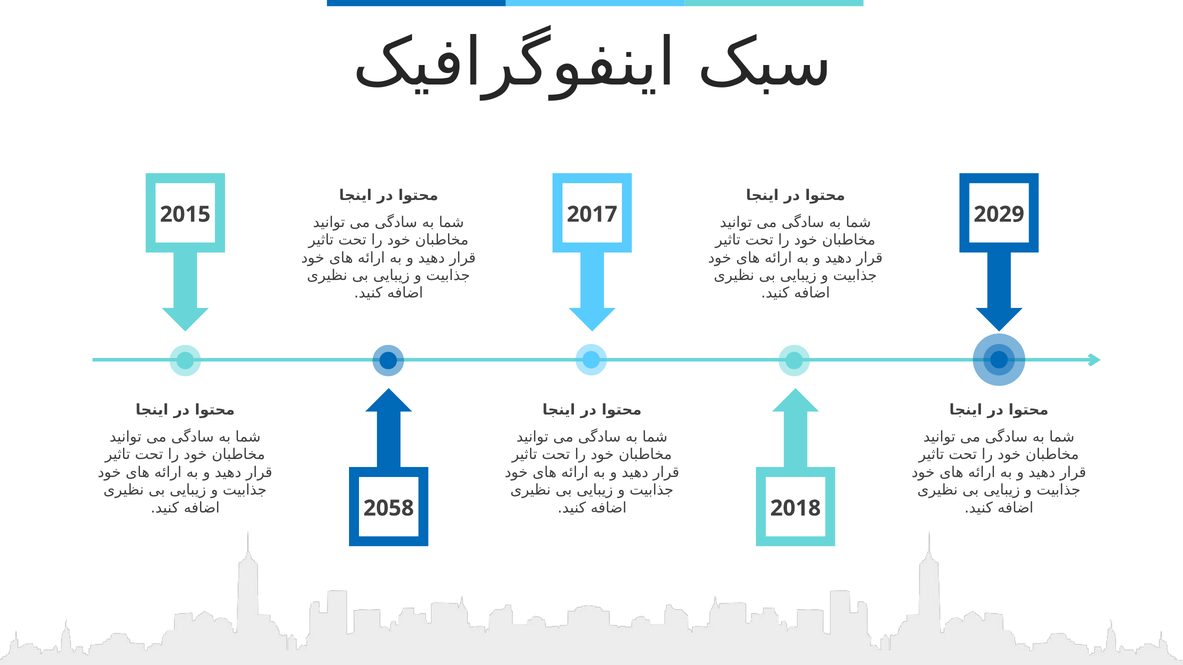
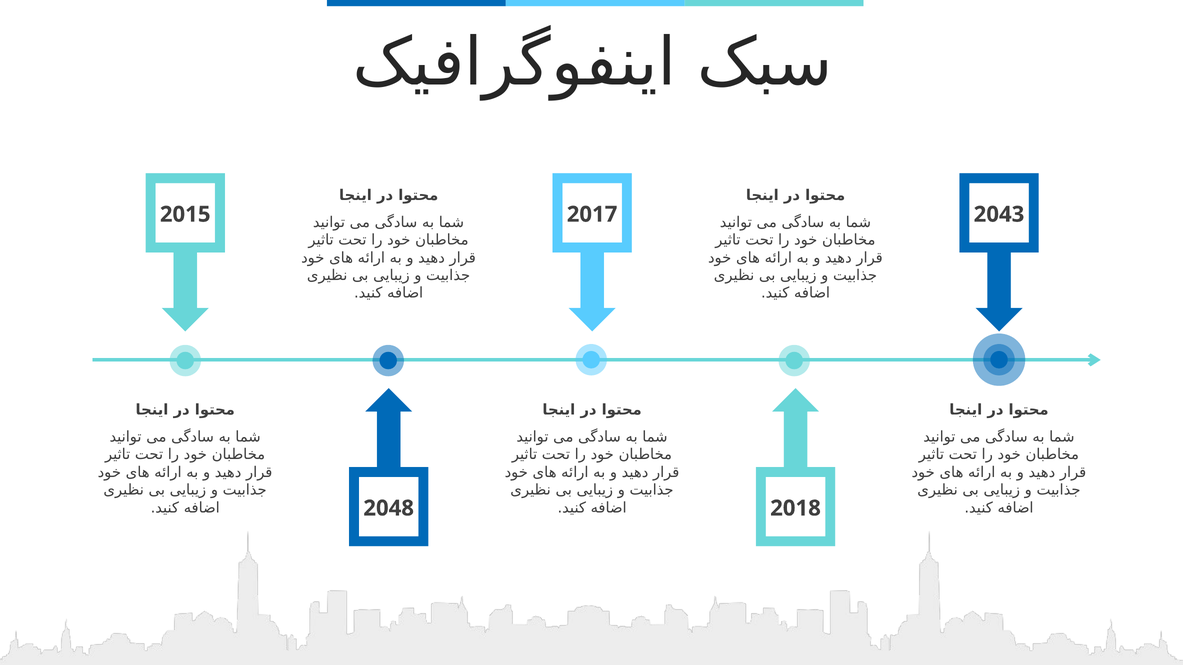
2029: 2029 -> 2043 (999, 215)
2058: 2058 -> 2048 (389, 509)
